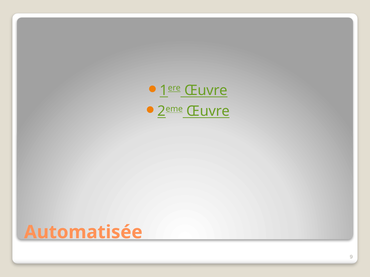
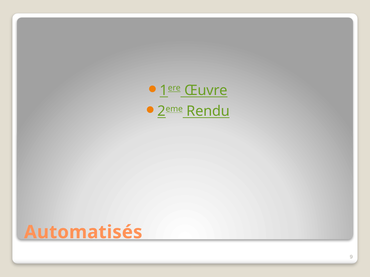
2eme Œuvre: Œuvre -> Rendu (208, 111)
Automatisée: Automatisée -> Automatisés (83, 233)
